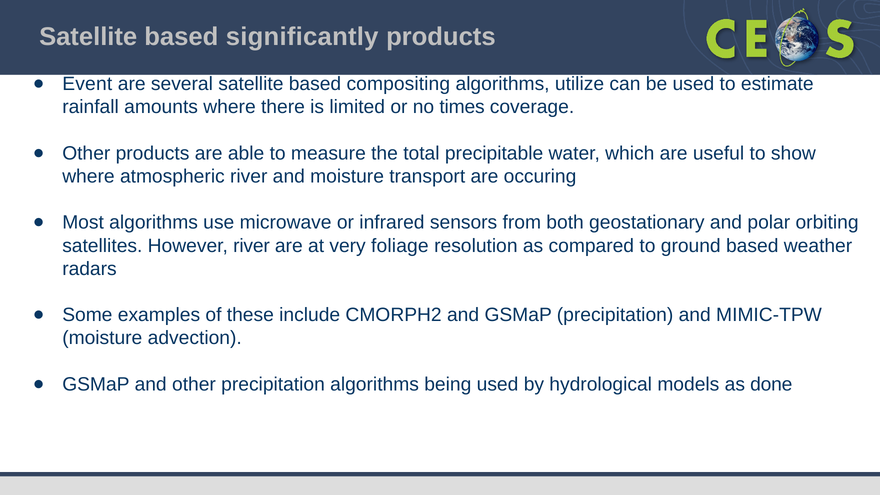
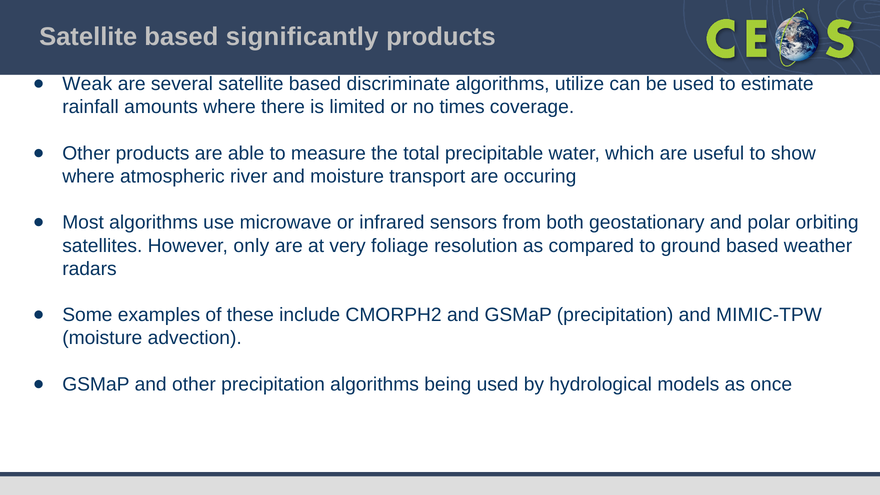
Event: Event -> Weak (87, 84)
compositing: compositing -> discriminate (398, 84)
However river: river -> only (251, 246)
done: done -> once (771, 384)
